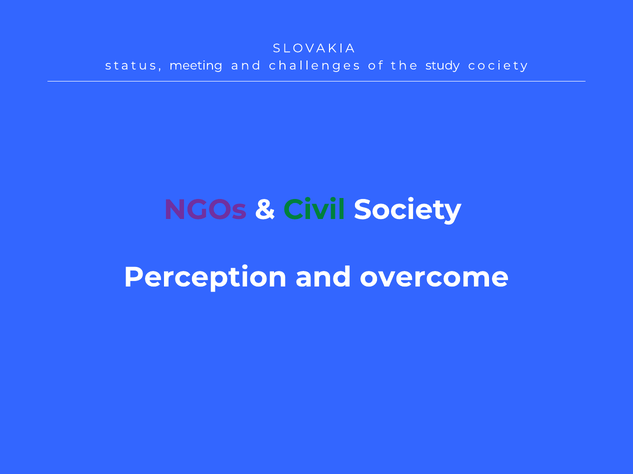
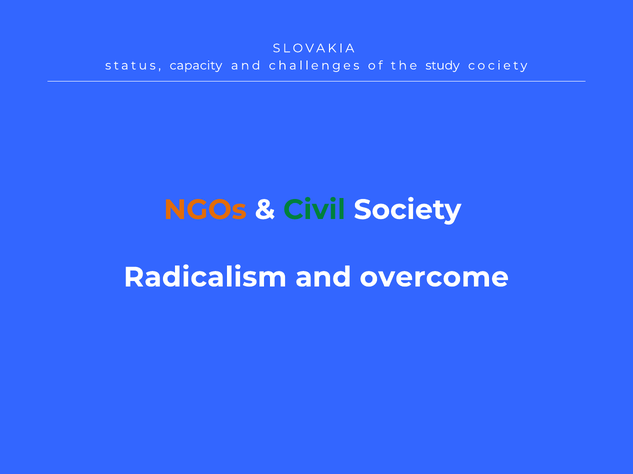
meeting: meeting -> capacity (196, 66)
NGOs colour: purple -> orange (205, 210)
Perception: Perception -> Radicalism (205, 278)
